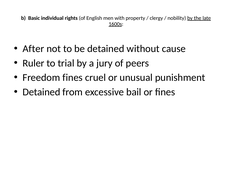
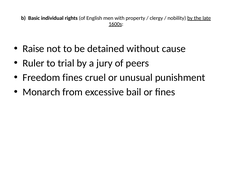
After: After -> Raise (33, 49)
Detained: Detained -> Monarch (41, 92)
